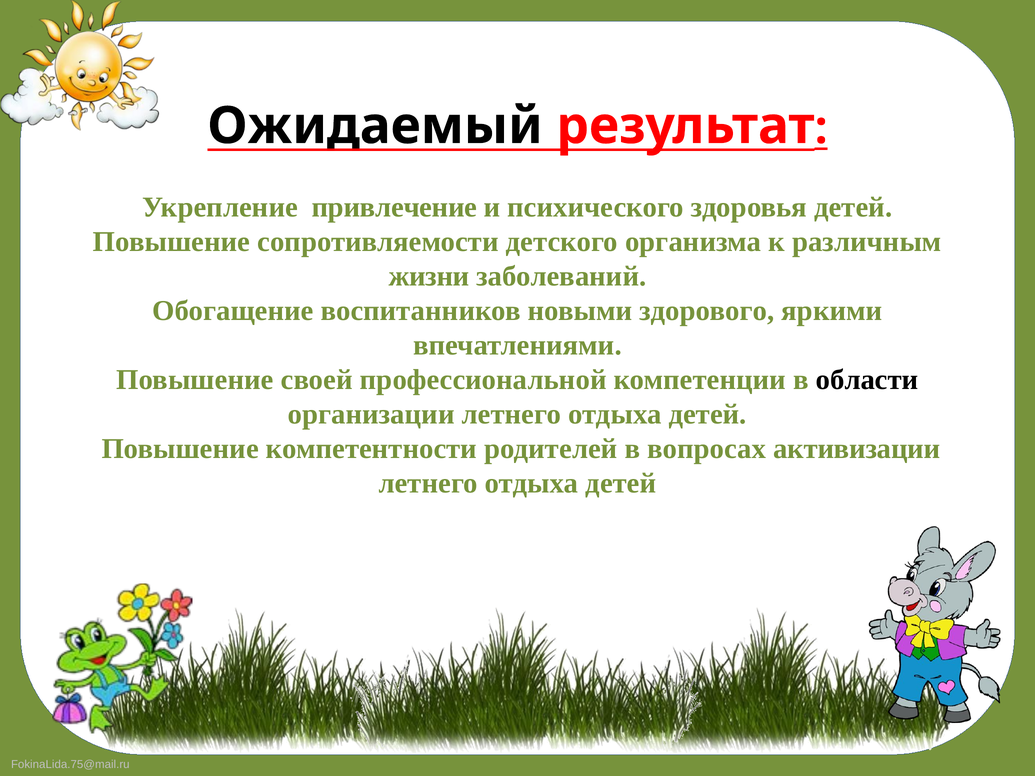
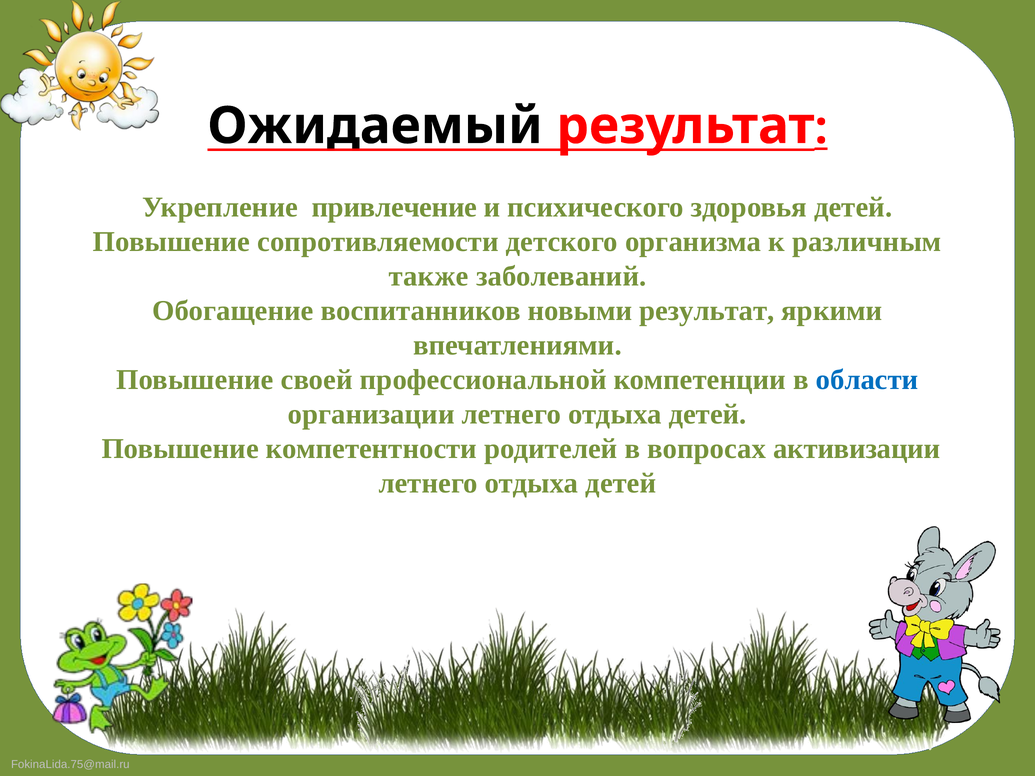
жизни: жизни -> также (429, 276)
новыми здорового: здорового -> результат (707, 311)
области colour: black -> blue (867, 380)
